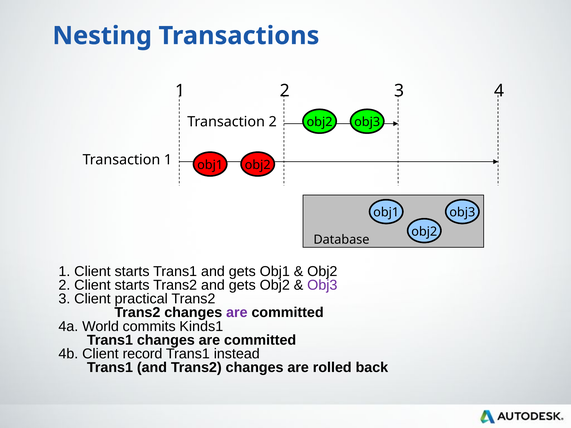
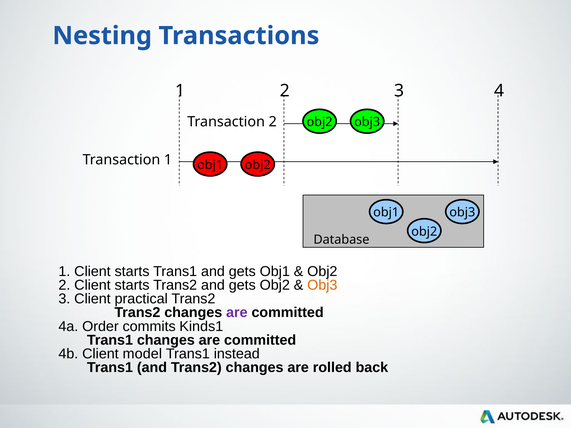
Obj3 colour: purple -> orange (322, 285)
World: World -> Order (100, 327)
record: record -> model (142, 354)
